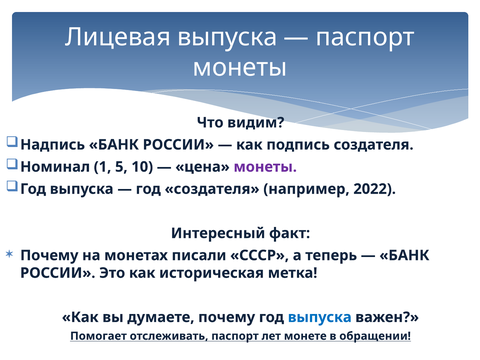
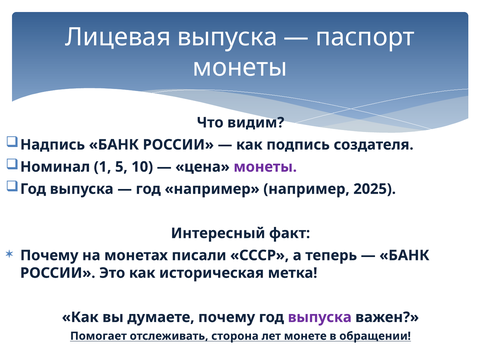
год создателя: создателя -> например (212, 189)
2022: 2022 -> 2025 (375, 189)
выпуска colour: blue -> purple (320, 317)
отслеживать паспорт: паспорт -> сторона (235, 336)
